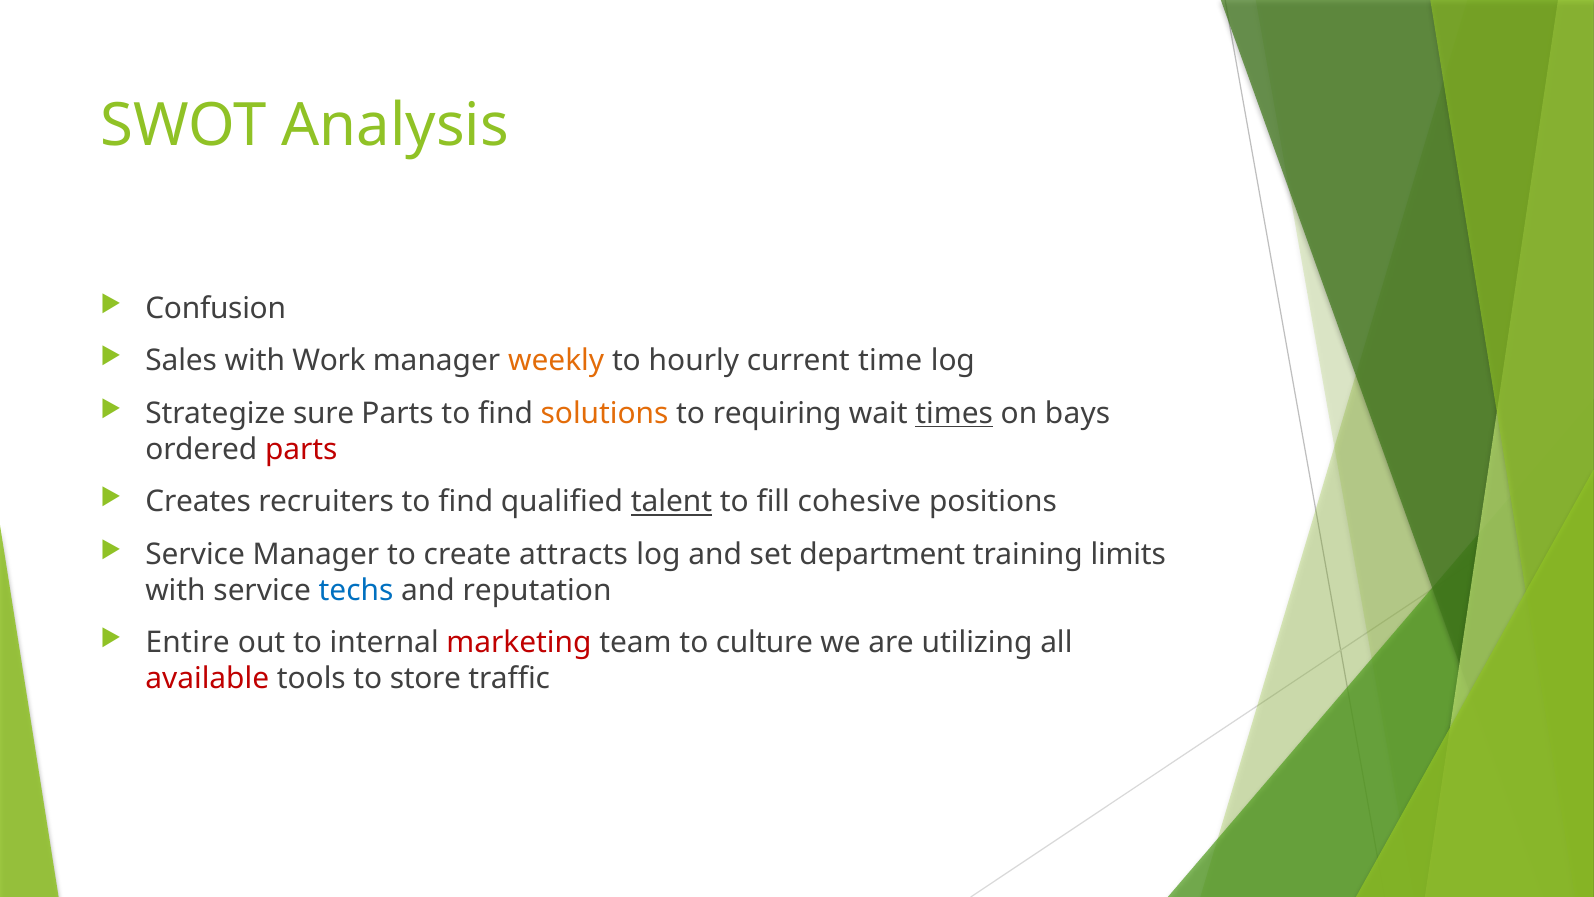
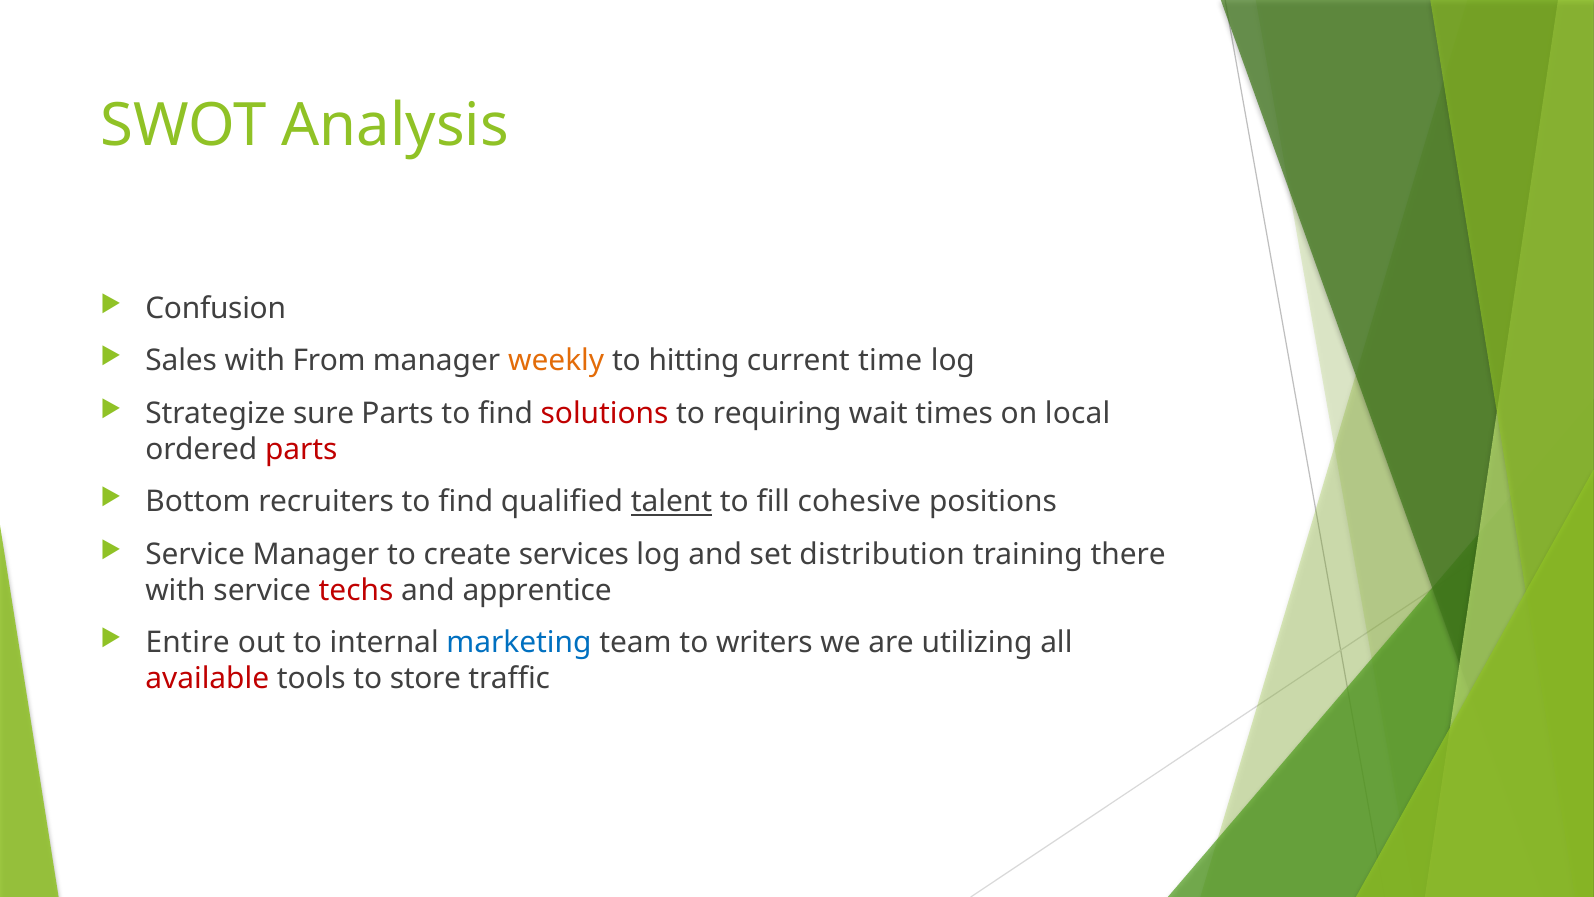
Work: Work -> From (329, 361)
hourly: hourly -> hitting (694, 361)
solutions colour: orange -> red (605, 413)
times underline: present -> none (954, 413)
bays: bays -> local (1078, 413)
Creates: Creates -> Bottom (198, 502)
attracts: attracts -> services (574, 554)
department: department -> distribution (882, 554)
limits: limits -> there (1128, 554)
techs colour: blue -> red (356, 590)
reputation: reputation -> apprentice (537, 590)
marketing colour: red -> blue (519, 643)
culture: culture -> writers (764, 643)
